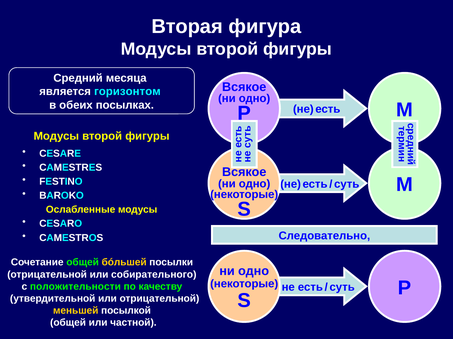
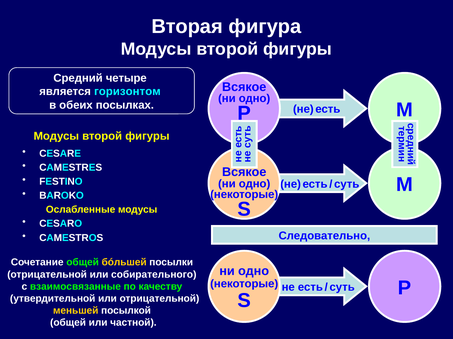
месяца: месяца -> четыре (126, 78)
положительности: положительности -> взаимосвязанные (75, 287)
